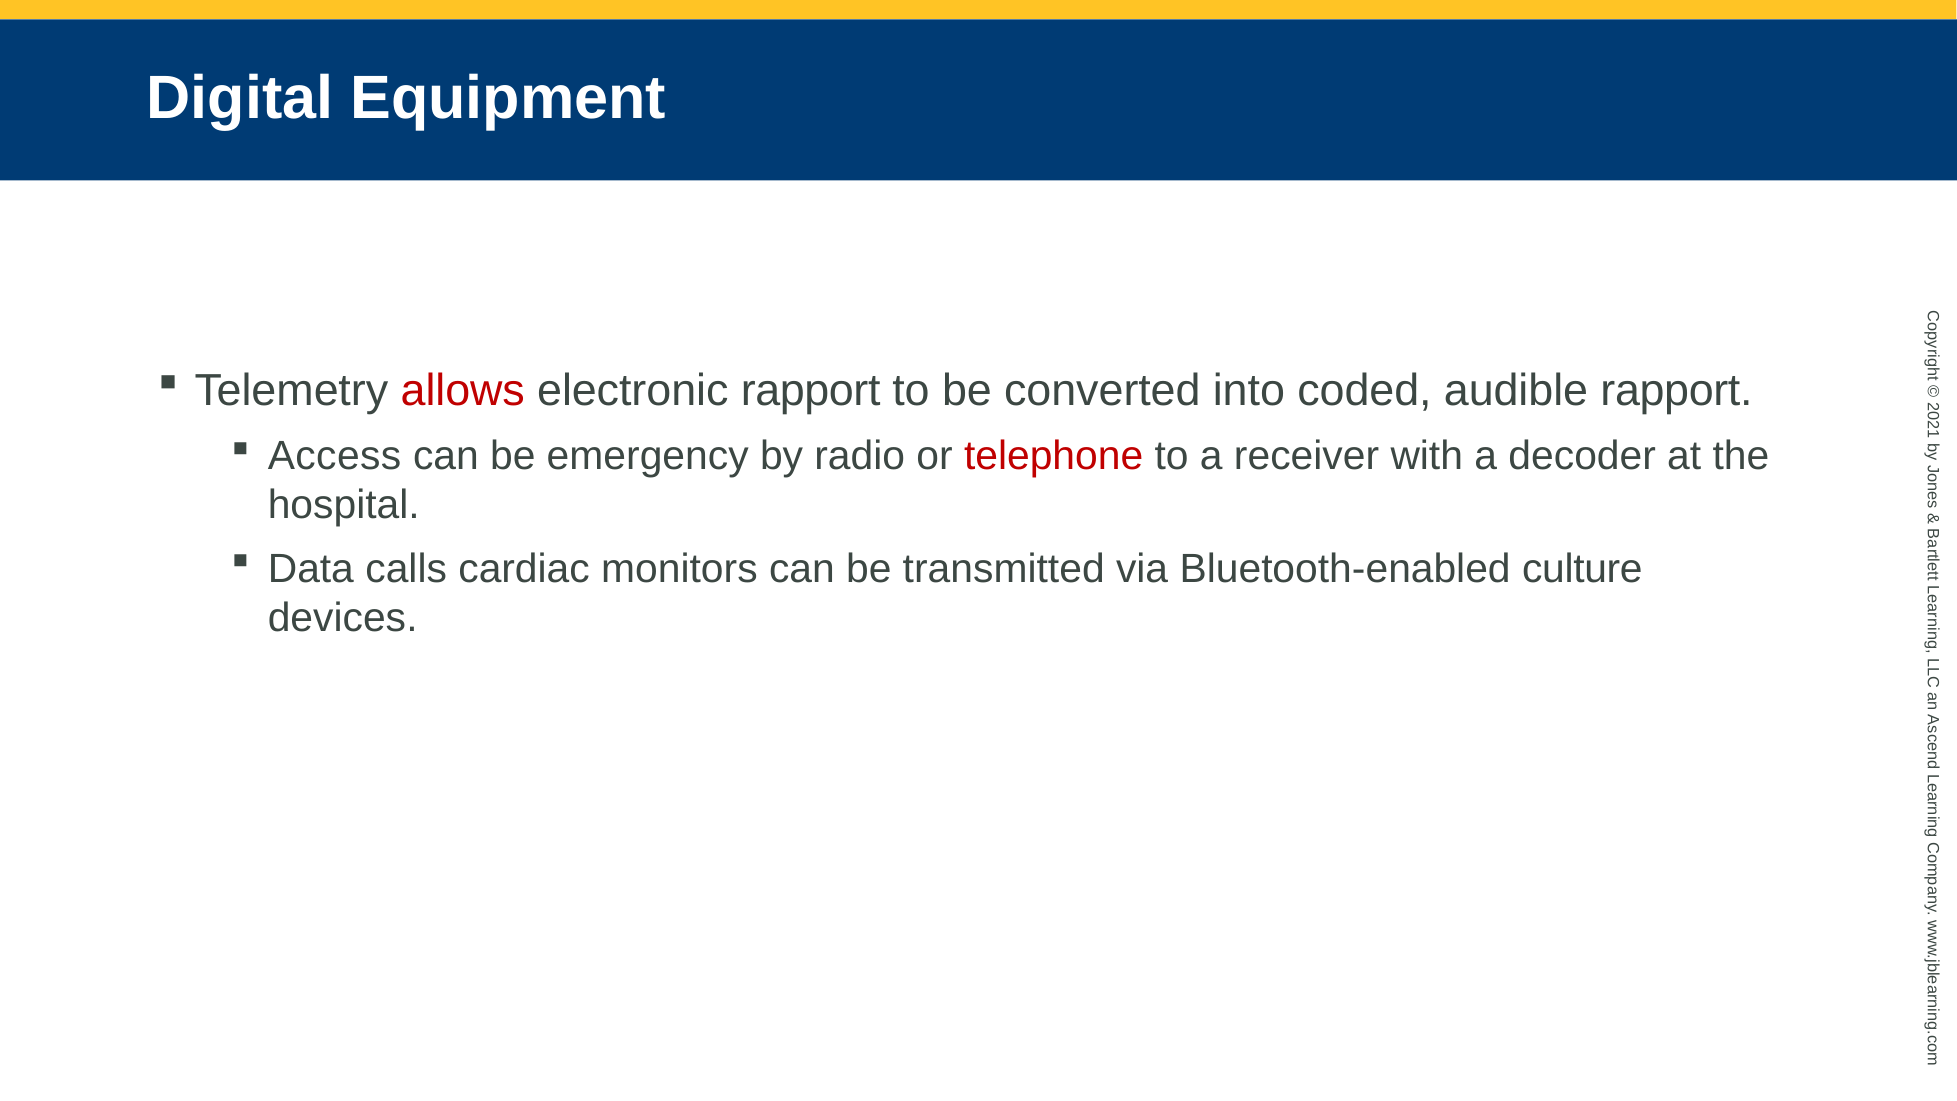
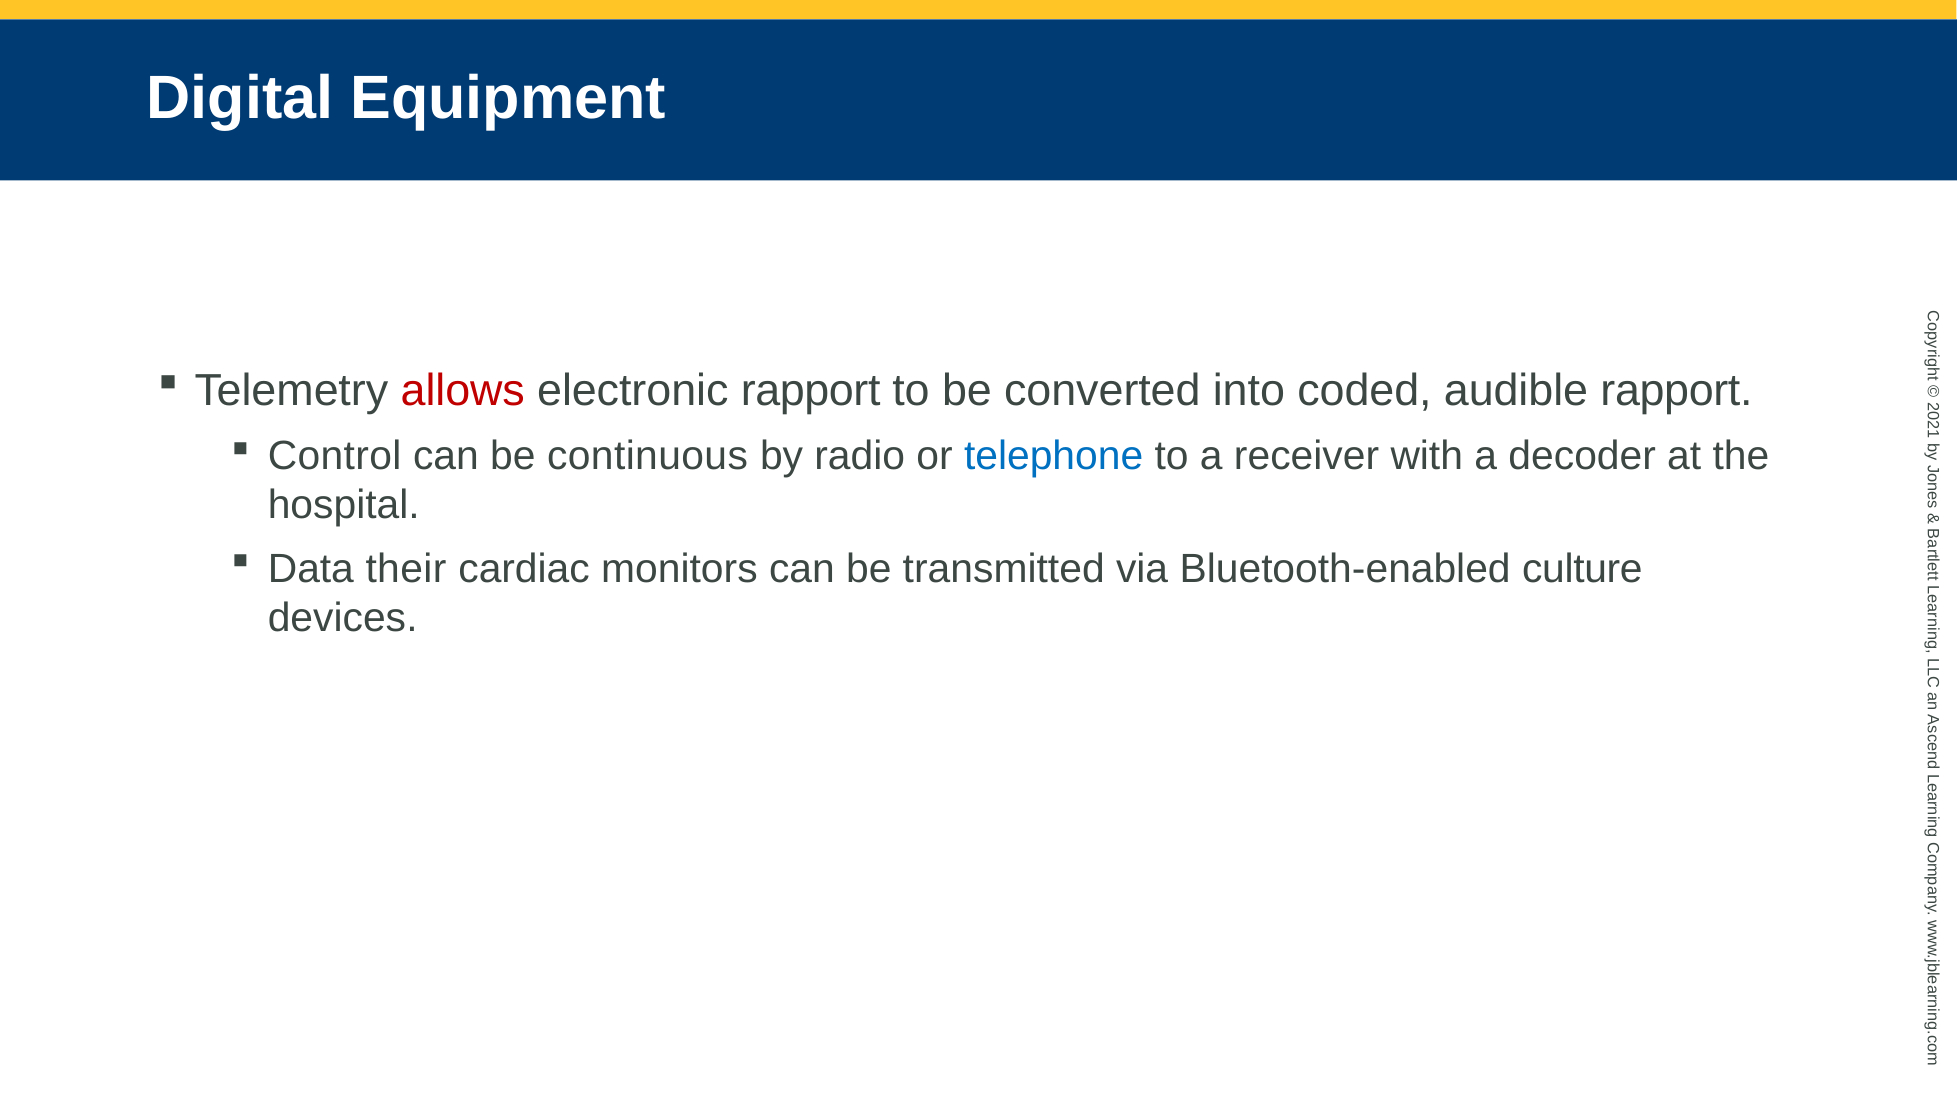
Access: Access -> Control (335, 456)
emergency: emergency -> continuous (648, 456)
telephone colour: red -> blue (1054, 456)
calls: calls -> their (406, 569)
